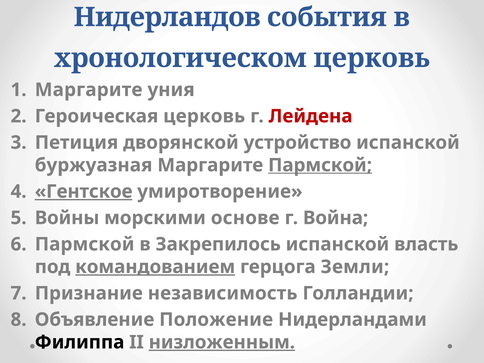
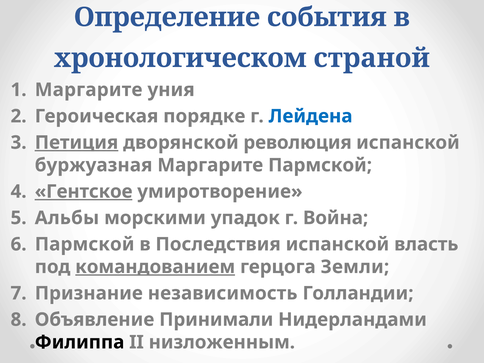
Нидерландов: Нидерландов -> Определение (167, 17)
хронологическом церковь: церковь -> страной (372, 58)
Героическая церковь: церковь -> порядке (204, 116)
Лейдена colour: red -> blue (311, 116)
Петиция underline: none -> present (77, 143)
устройство: устройство -> революция (298, 143)
Пармской underline: present -> none (320, 165)
Войны: Войны -> Альбы (67, 218)
основе: основе -> упадок (245, 218)
Закрепилось: Закрепилось -> Последствия (218, 244)
Положение: Положение -> Принимали (216, 320)
низложенным underline: present -> none (222, 342)
